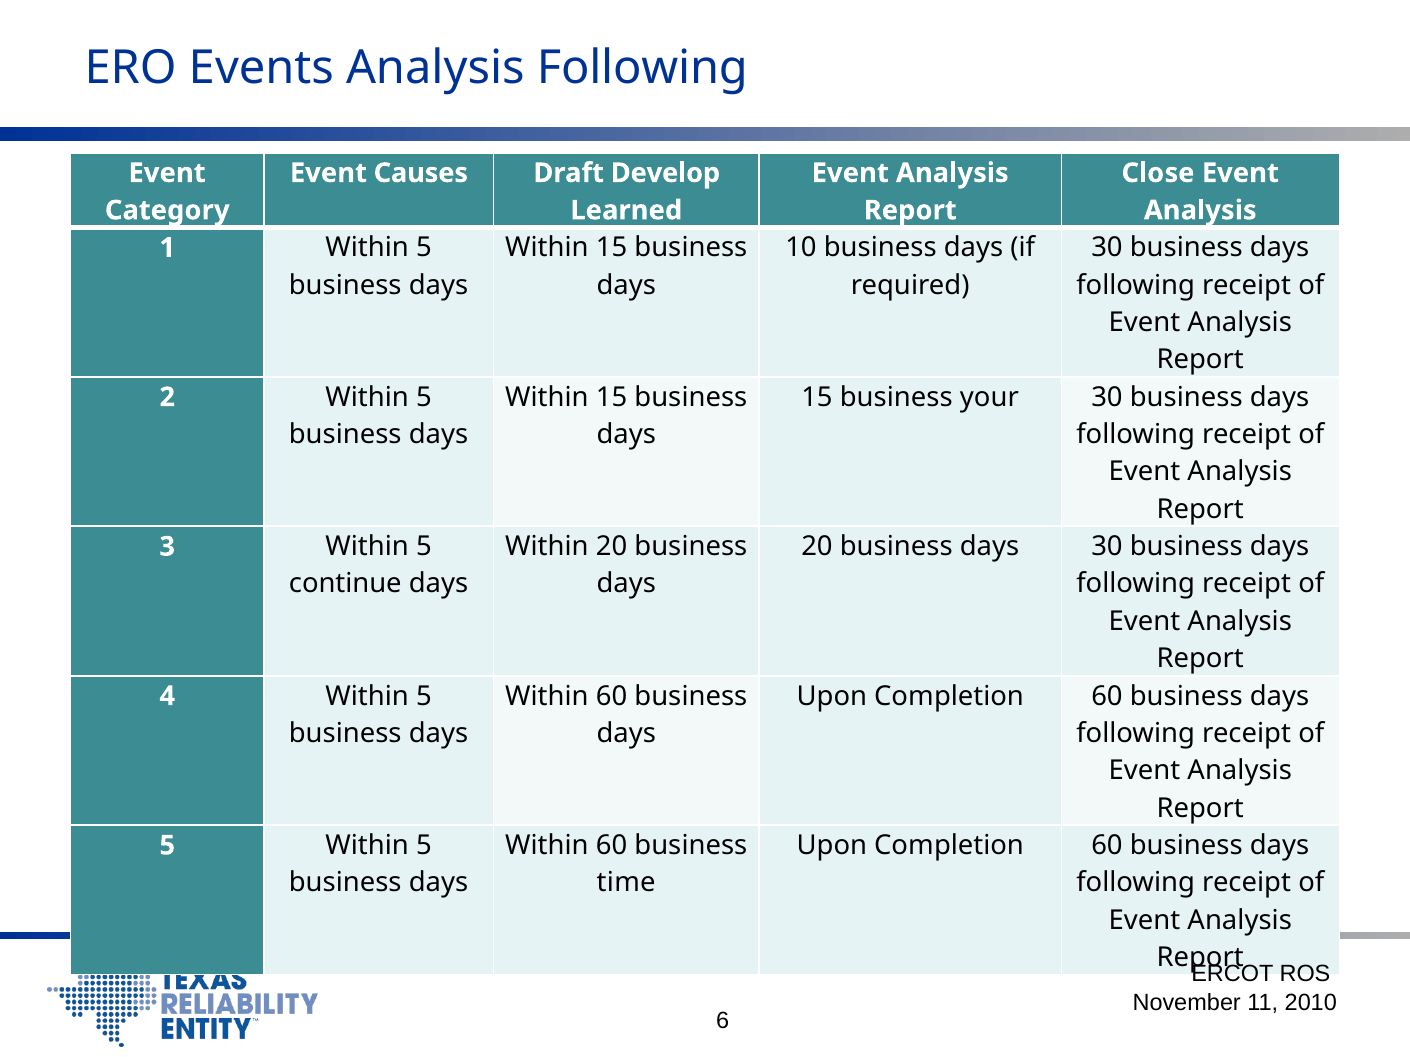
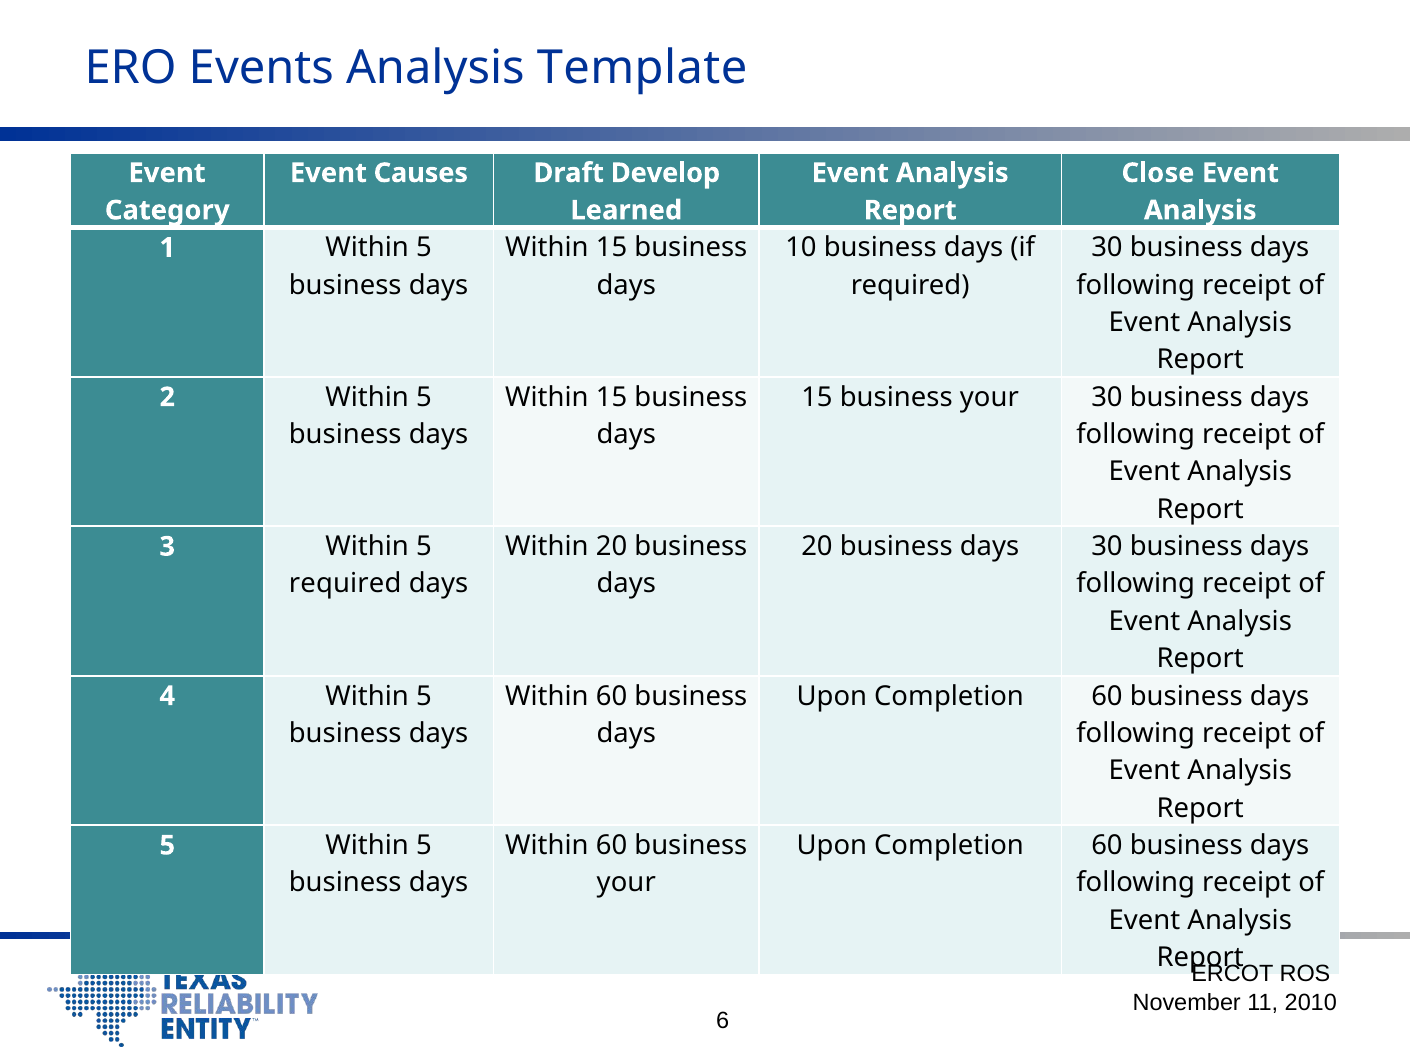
Analysis Following: Following -> Template (642, 68)
continue: continue -> required (345, 584)
time: time -> your (626, 883)
